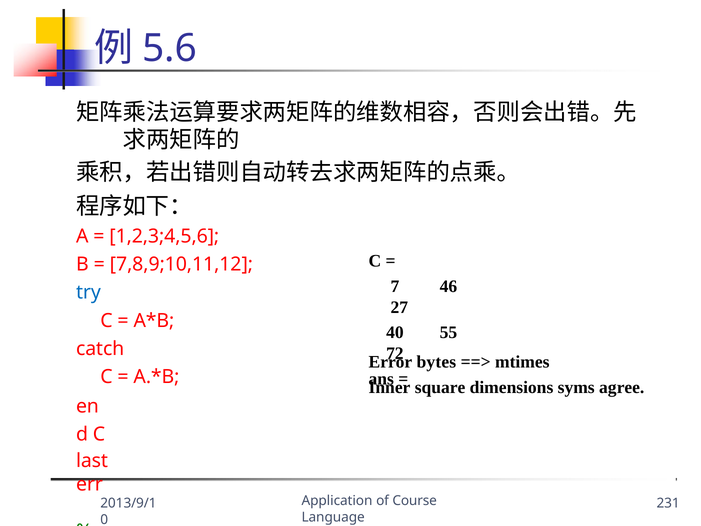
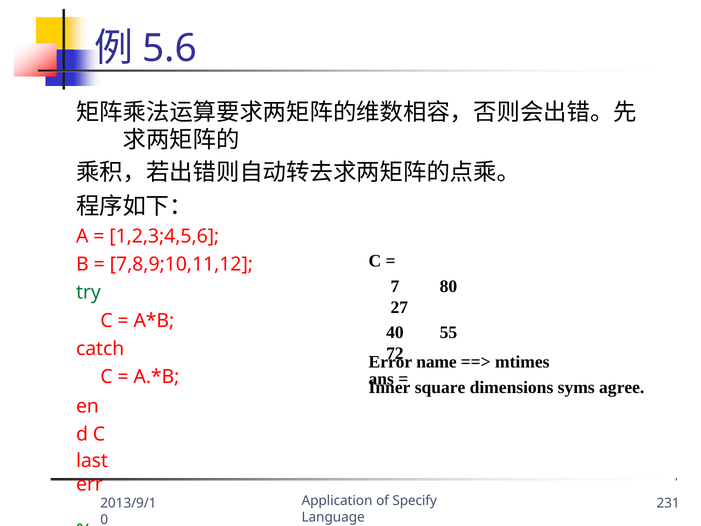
46: 46 -> 80 (448, 286)
try colour: blue -> green (88, 292)
bytes: bytes -> name (437, 362)
Course: Course -> Specify (415, 501)
